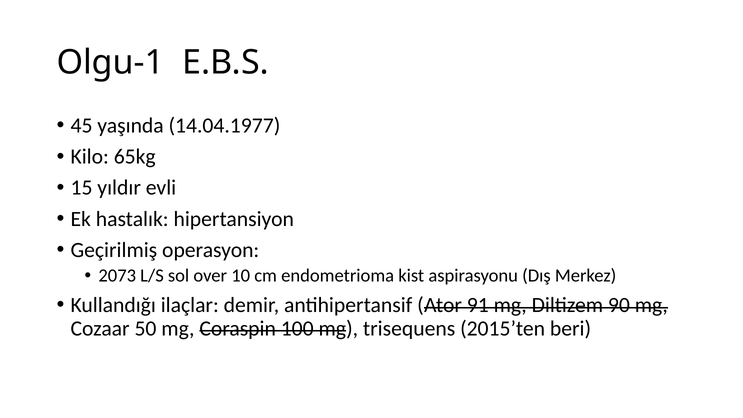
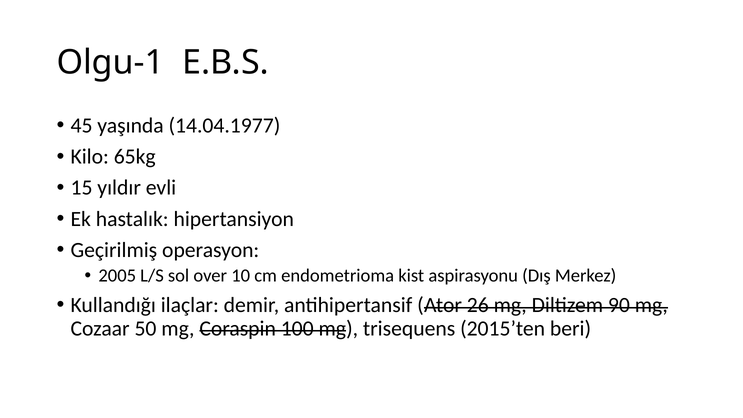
2073: 2073 -> 2005 (117, 276)
91: 91 -> 26 (478, 305)
